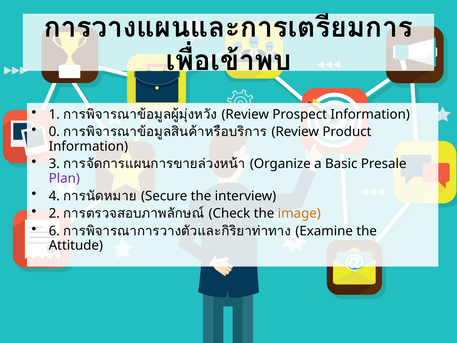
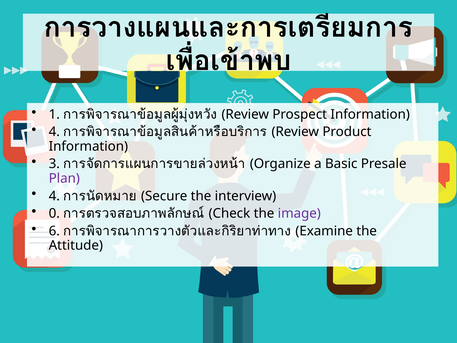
0: 0 -> 4 (54, 132)
2: 2 -> 0 (54, 213)
image colour: orange -> purple (299, 213)
